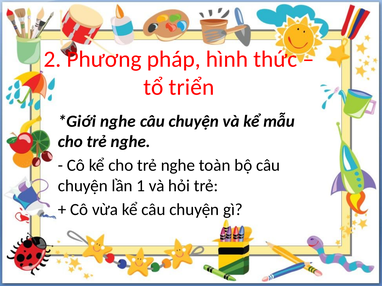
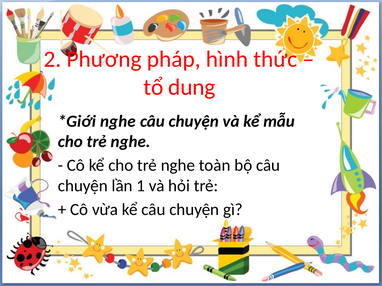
triển: triển -> dung (192, 87)
